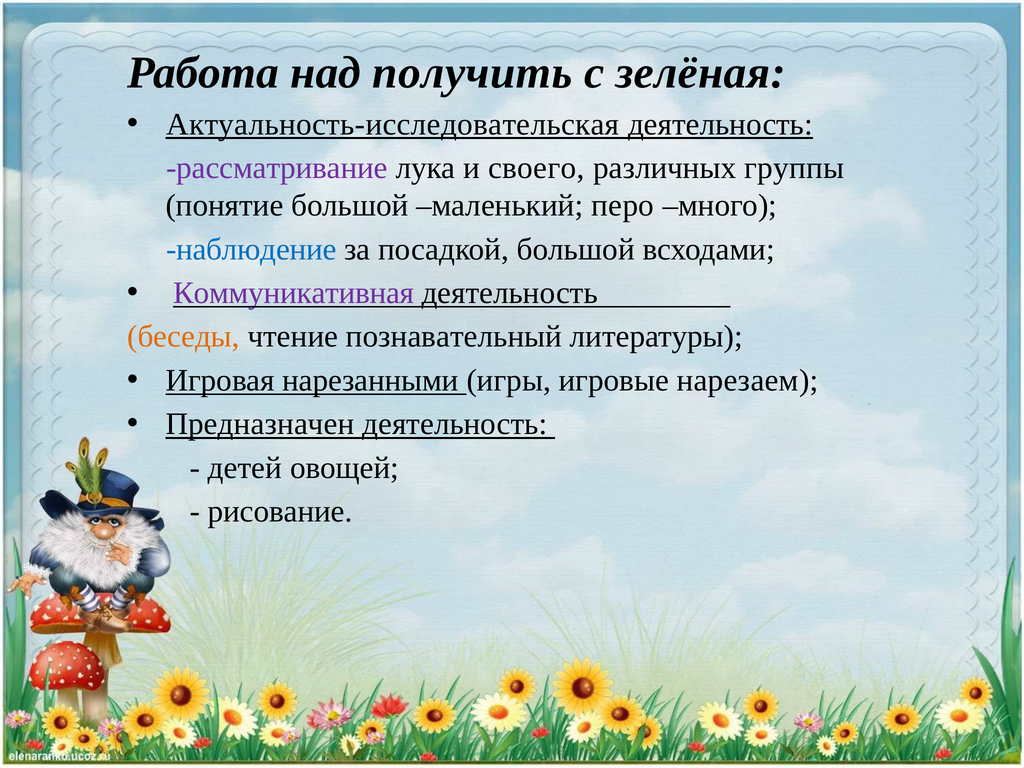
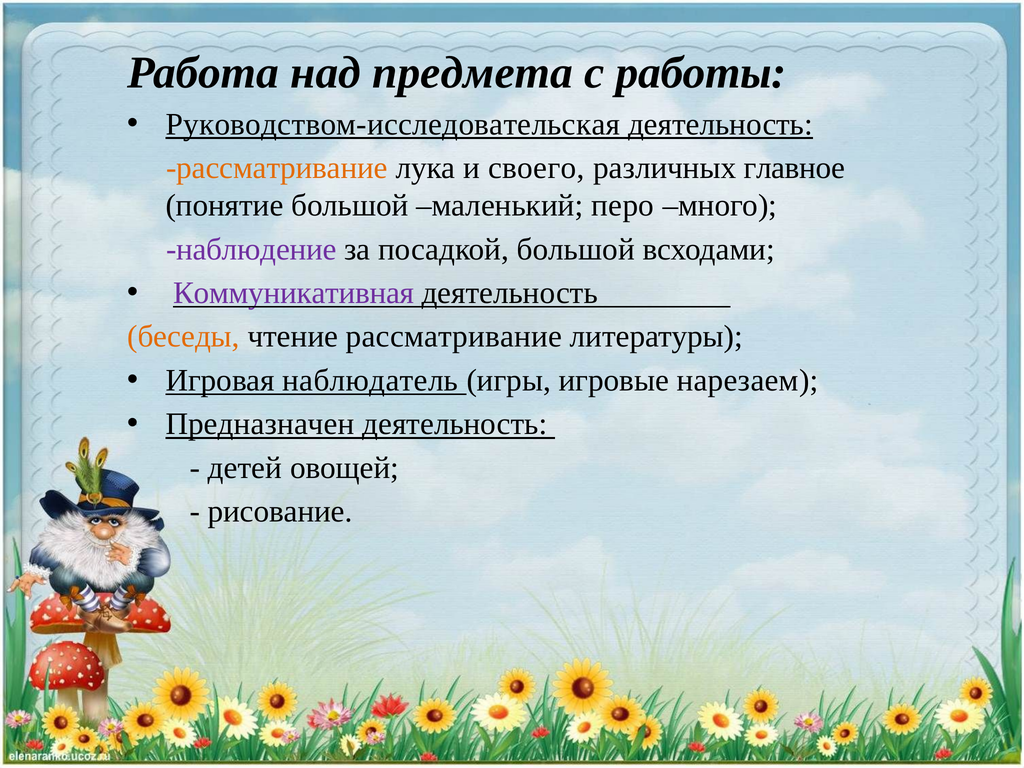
получить: получить -> предмета (473, 73)
зелёная: зелёная -> работы (701, 73)
Актуальность-исследовательская: Актуальность-исследовательская -> Руководством-исследовательская (393, 124)
рассматривание colour: purple -> orange (277, 168)
группы: группы -> главное (794, 168)
наблюдение colour: blue -> purple (251, 249)
чтение познавательный: познавательный -> рассматривание (454, 337)
нарезанными: нарезанными -> наблюдатель (370, 380)
